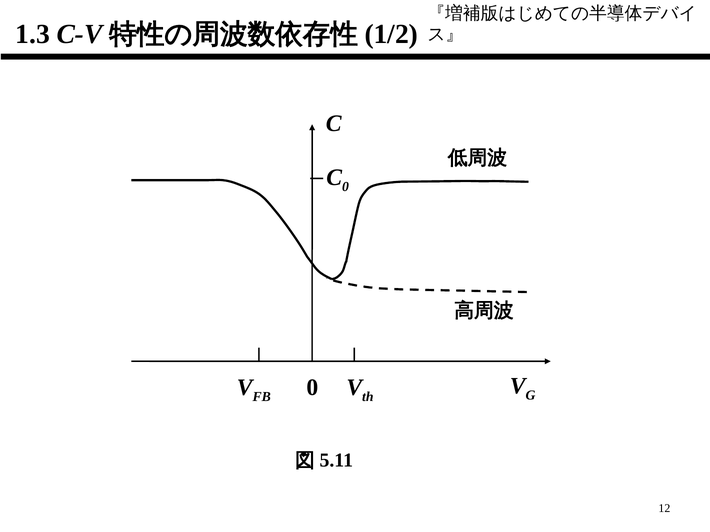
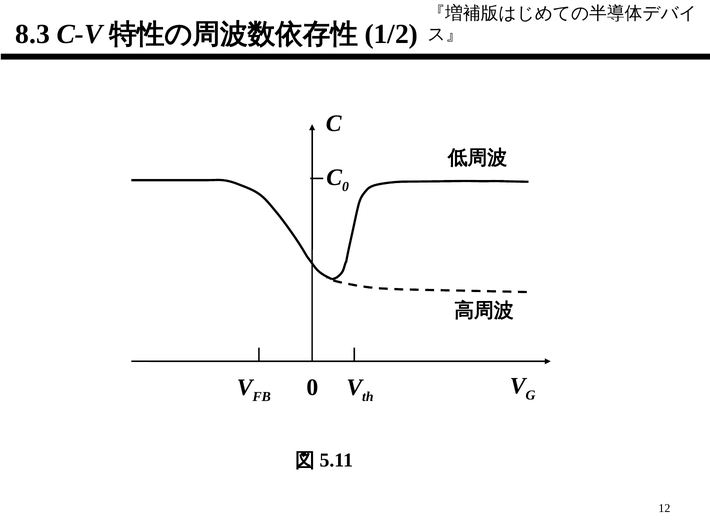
1.3: 1.3 -> 8.3 (33, 34)
